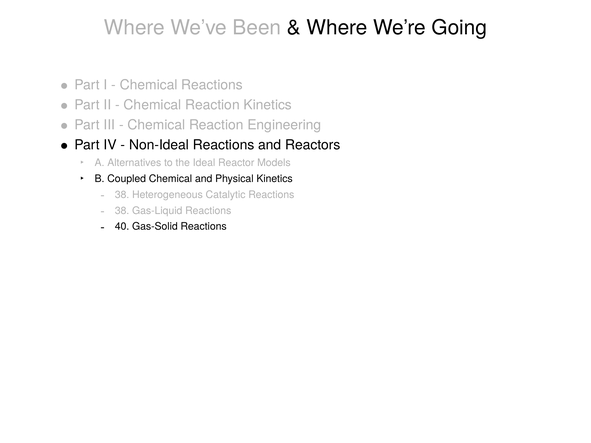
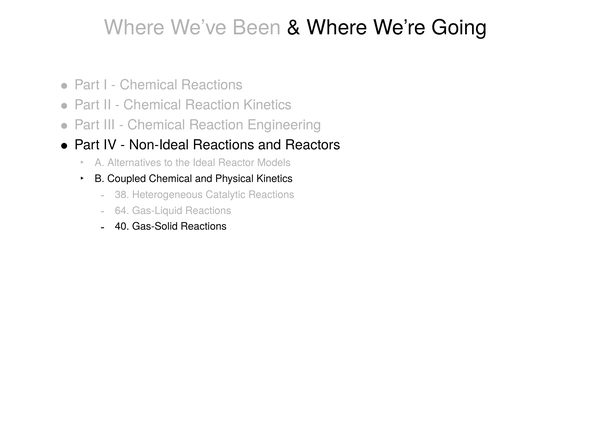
38: 38 -> 64 (122, 211)
